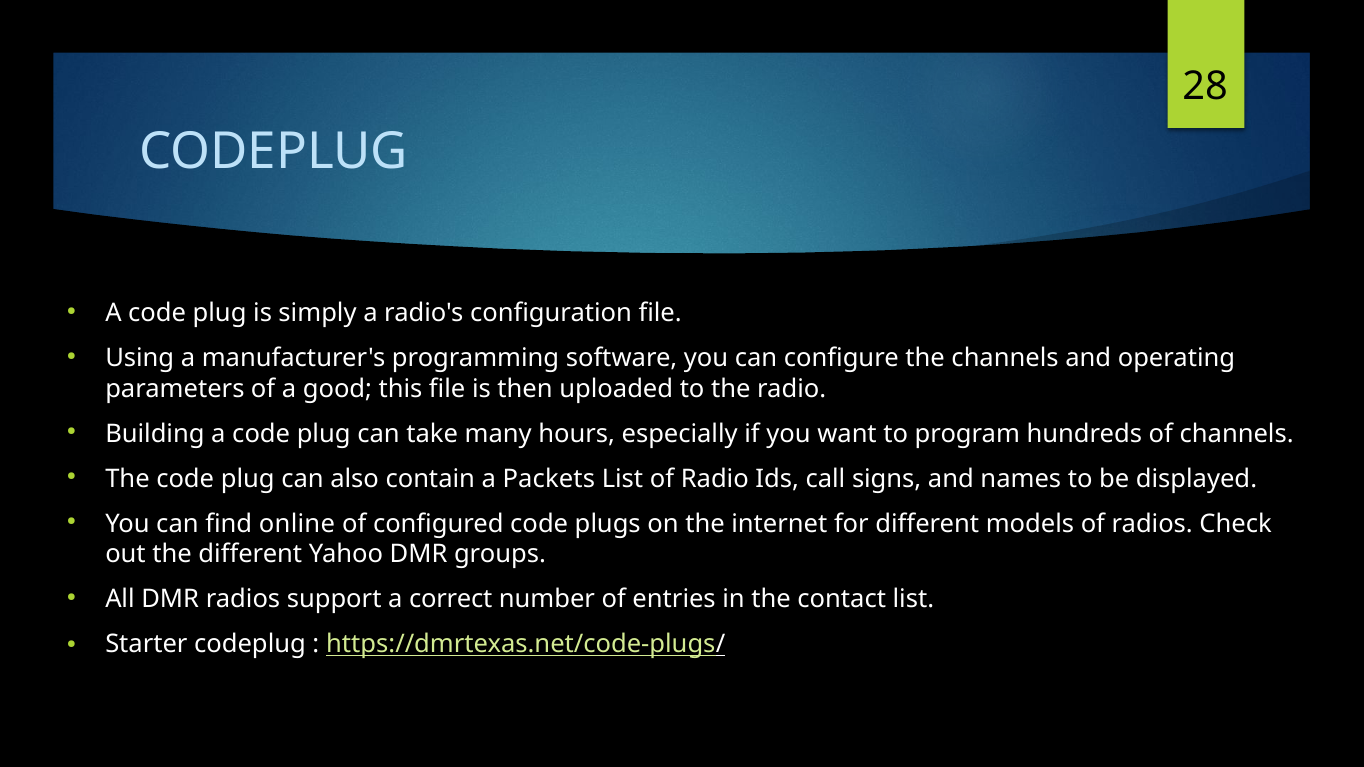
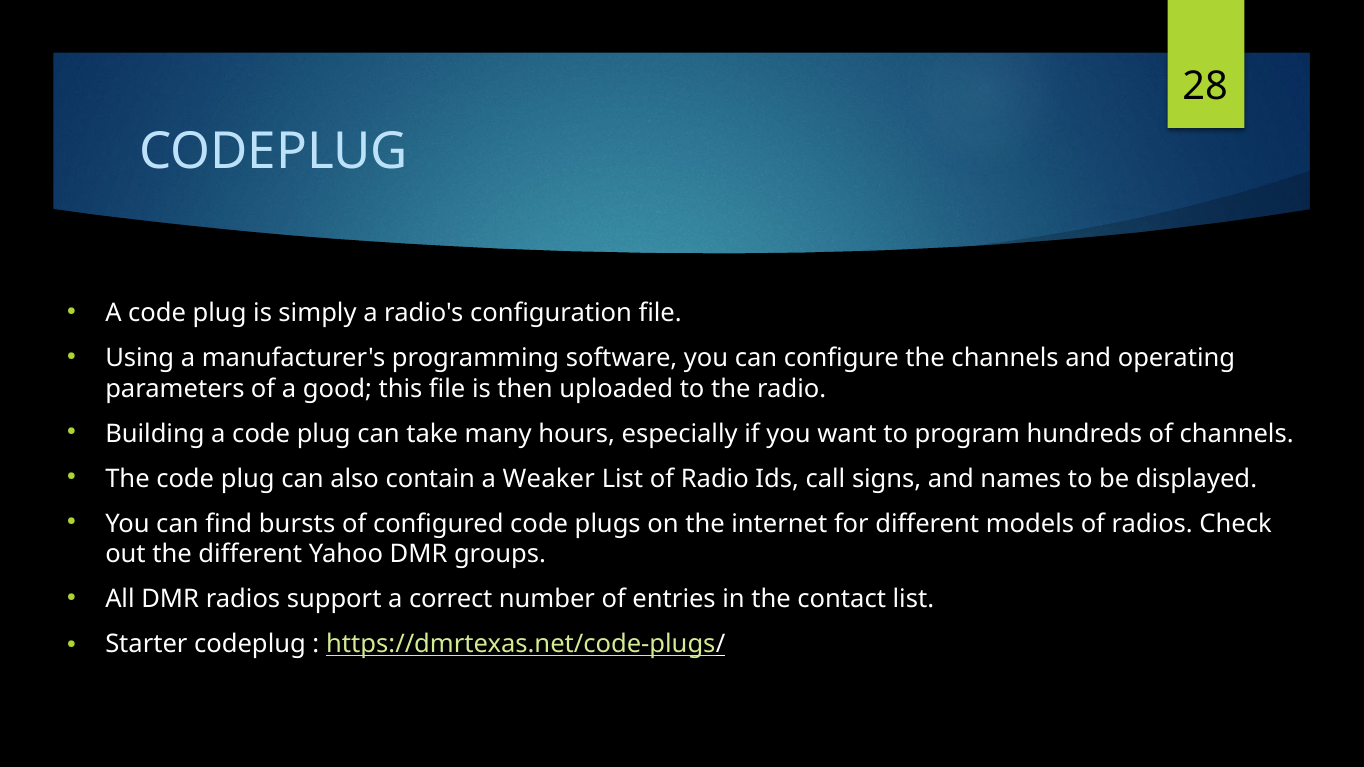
Packets: Packets -> Weaker (549, 479)
online: online -> bursts (297, 524)
